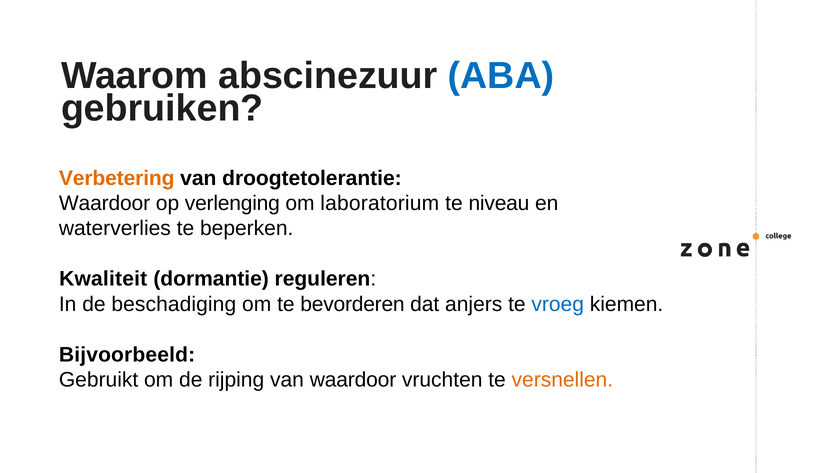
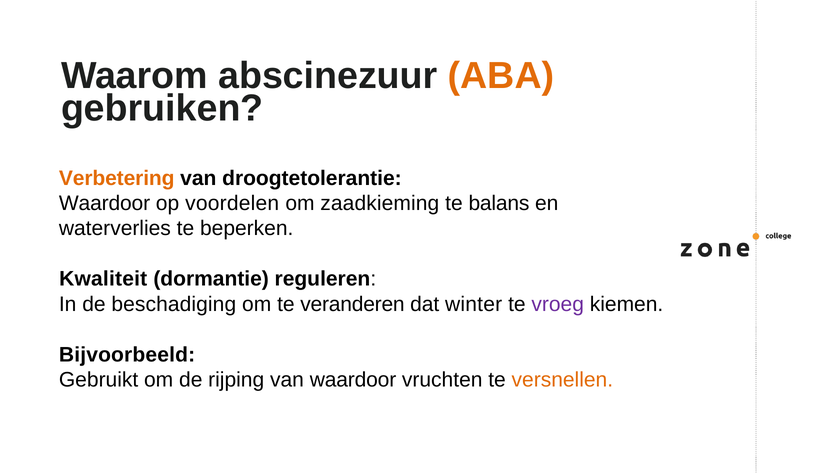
ABA colour: blue -> orange (501, 76)
verlenging: verlenging -> voordelen (232, 203)
laboratorium: laboratorium -> zaadkieming (380, 203)
niveau: niveau -> balans (499, 203)
bevorderen: bevorderen -> veranderen (352, 304)
anjers: anjers -> winter (474, 304)
vroeg colour: blue -> purple (558, 304)
